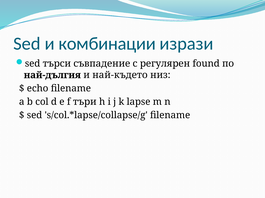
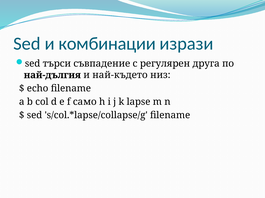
found: found -> друга (206, 64)
търи: търи -> само (85, 102)
